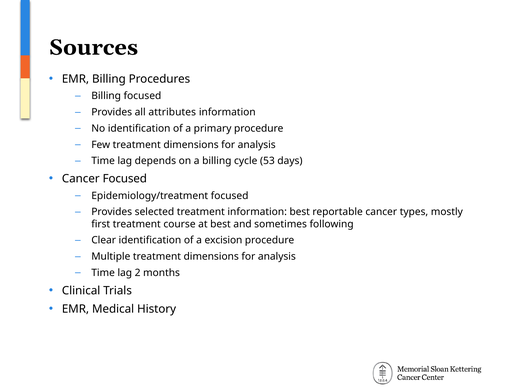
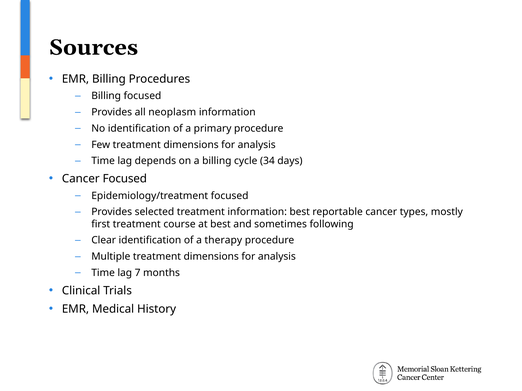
attributes: attributes -> neoplasm (172, 112)
53: 53 -> 34 (267, 161)
excision: excision -> therapy (223, 241)
2: 2 -> 7 (138, 273)
